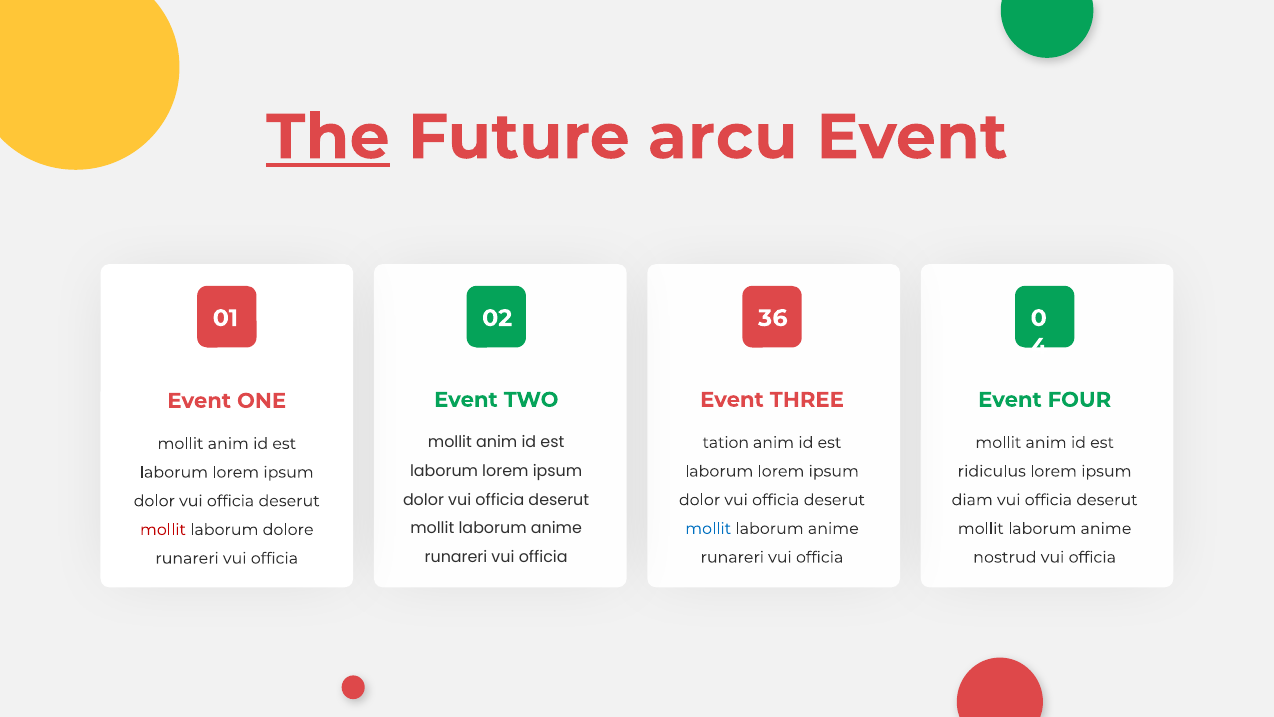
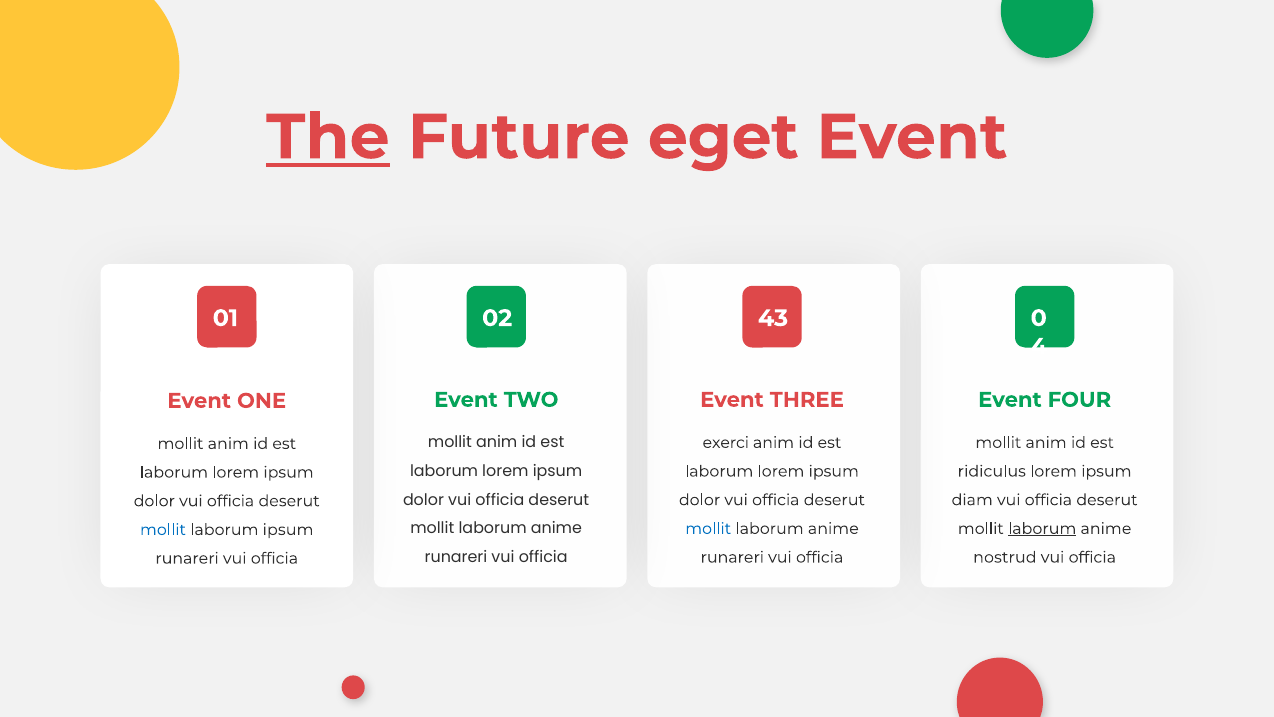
arcu: arcu -> eget (723, 137)
36: 36 -> 43 (773, 318)
tation: tation -> exerci (726, 442)
laborum underline: none -> present (1042, 528)
mollit colour: red -> blue (163, 529)
laborum dolore: dolore -> ipsum (288, 529)
